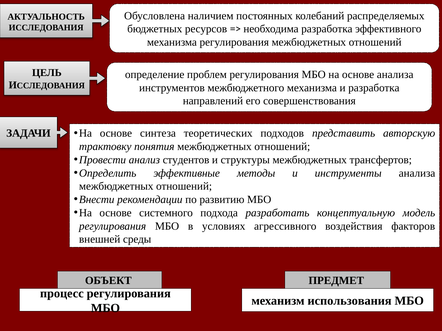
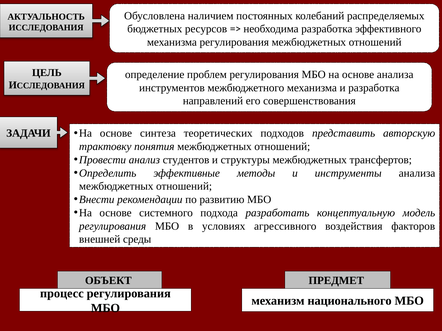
использования: использования -> национального (350, 301)
